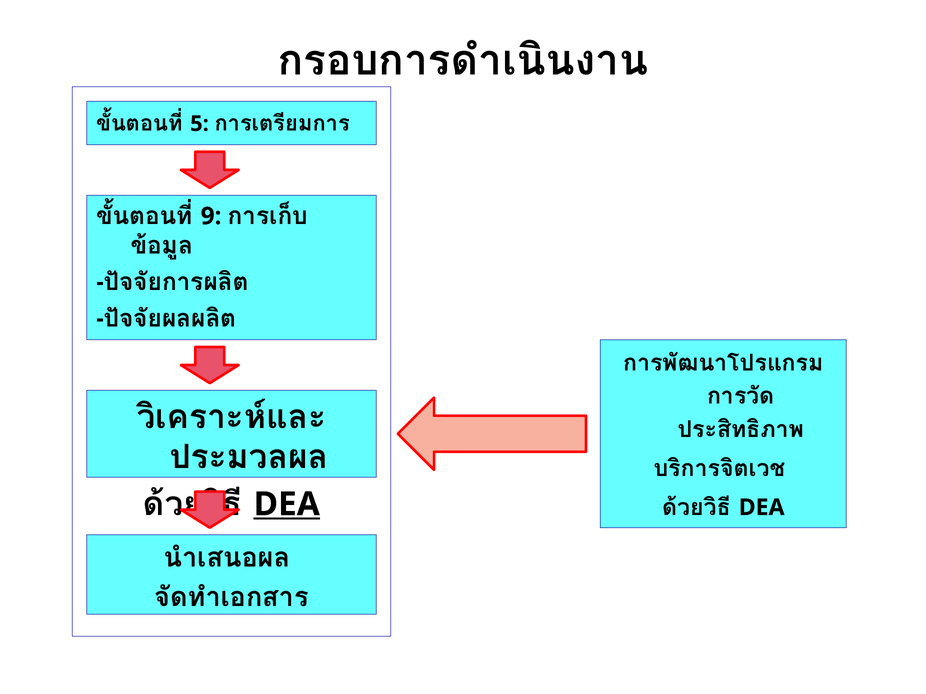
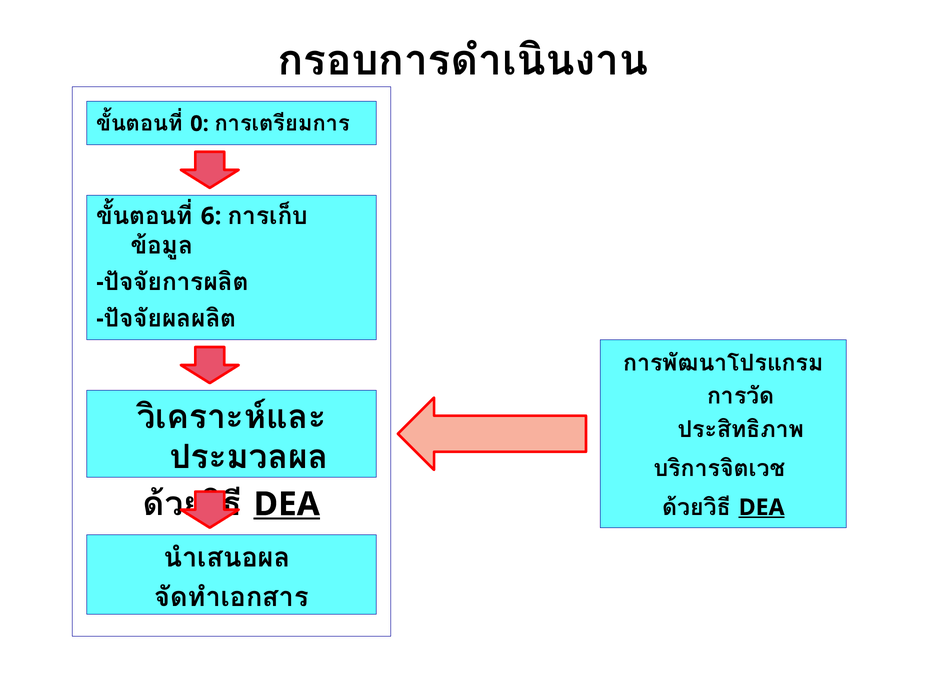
5: 5 -> 0 (199, 124)
9: 9 -> 6 (211, 216)
DEA underline: none -> present (762, 508)
